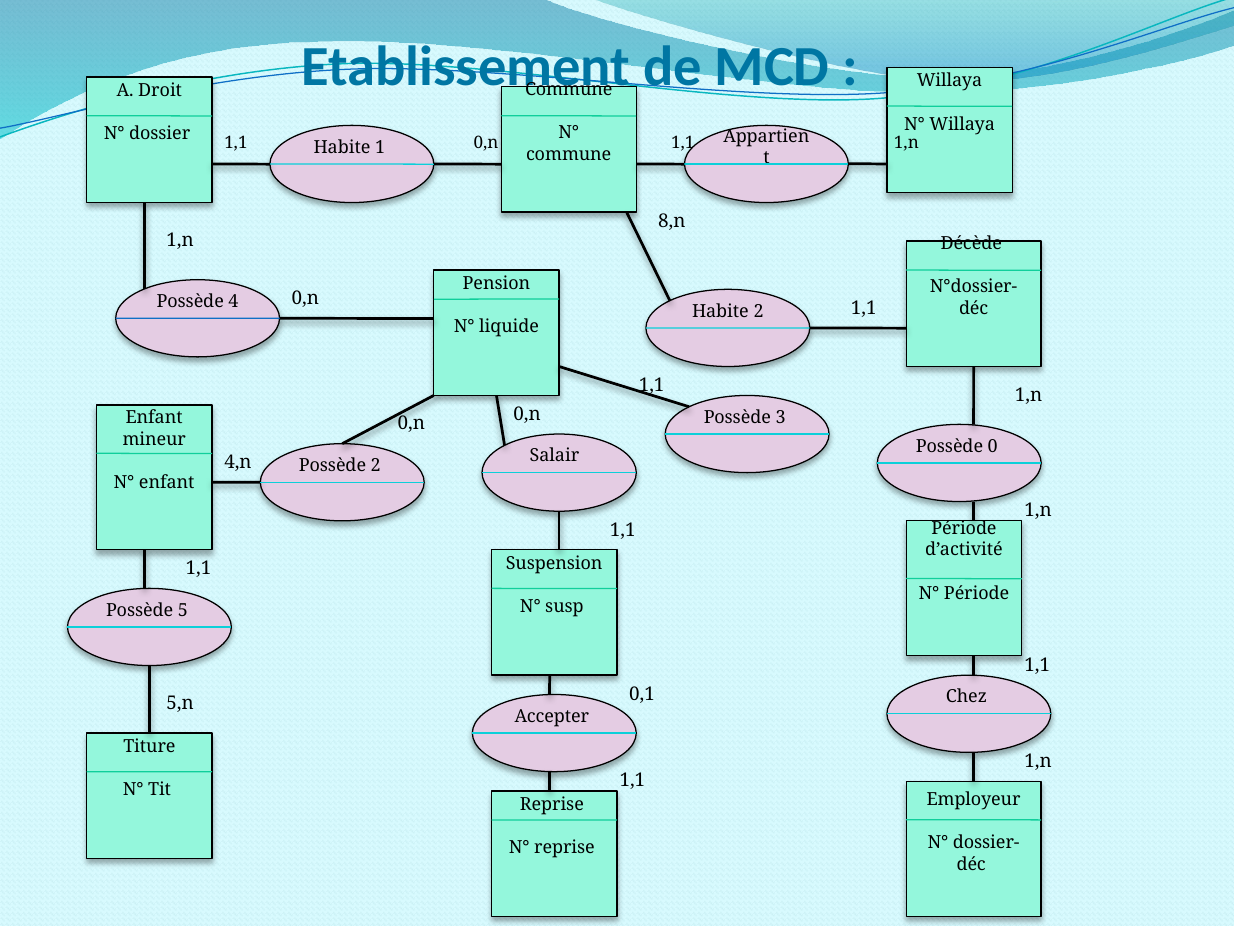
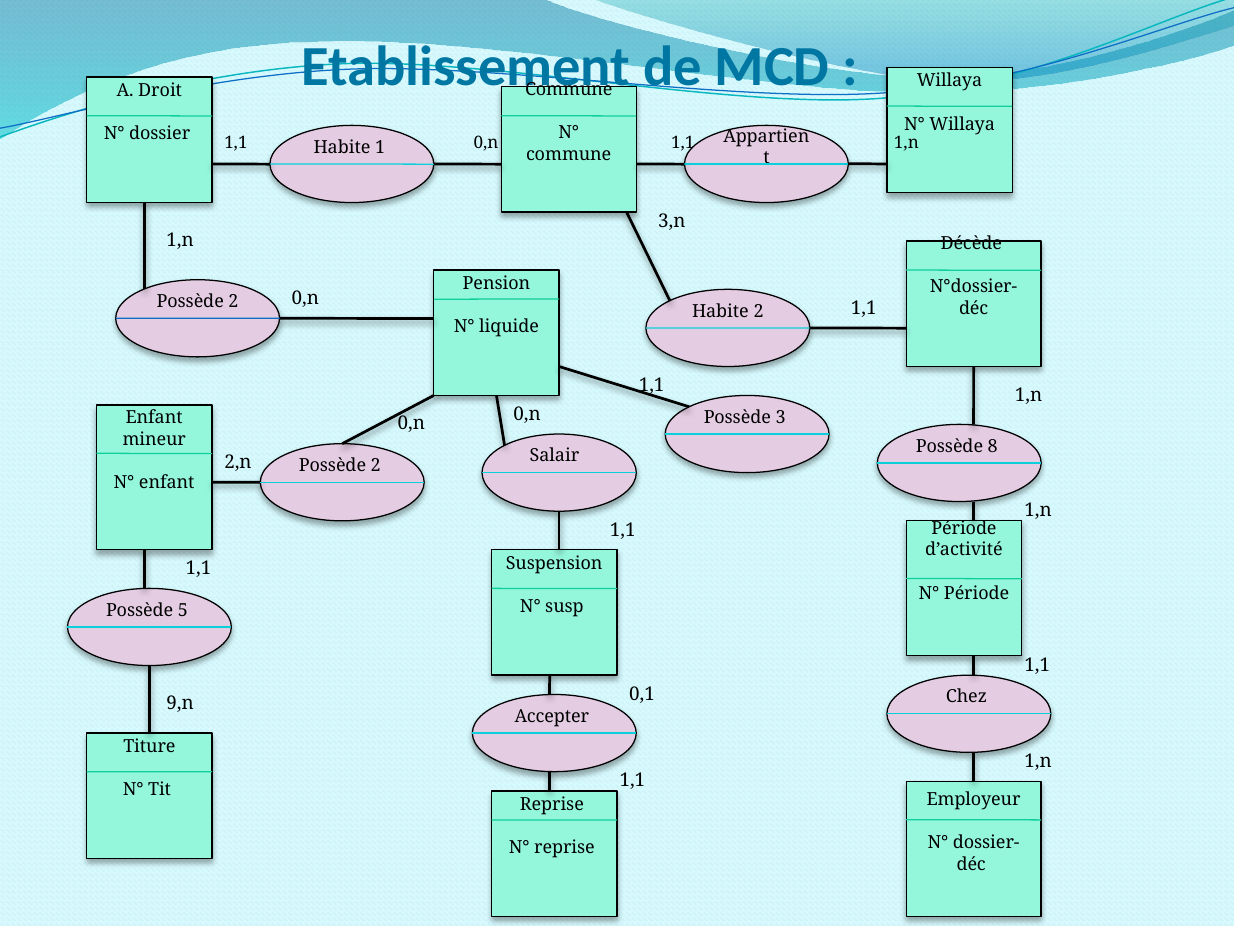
8,n: 8,n -> 3,n (672, 221)
4: 4 -> 2 (234, 301)
0: 0 -> 8 (993, 446)
4,n: 4,n -> 2,n (238, 462)
5,n: 5,n -> 9,n (180, 703)
